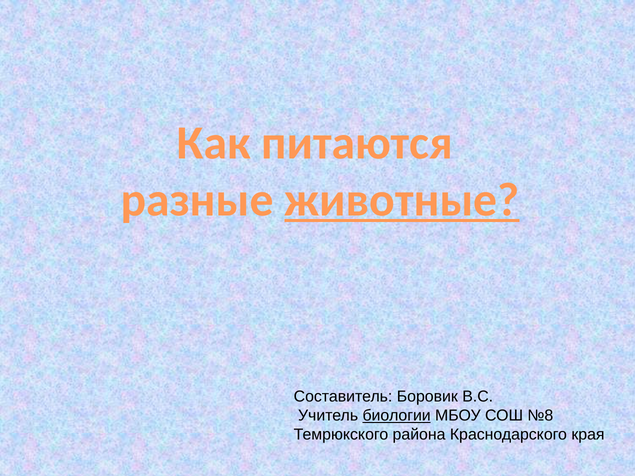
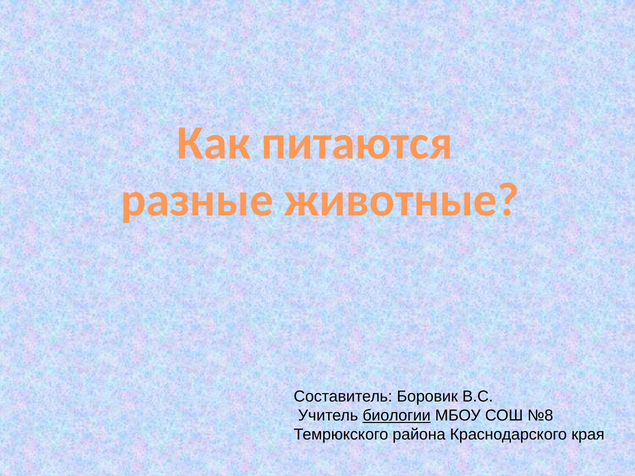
животные underline: present -> none (402, 200)
